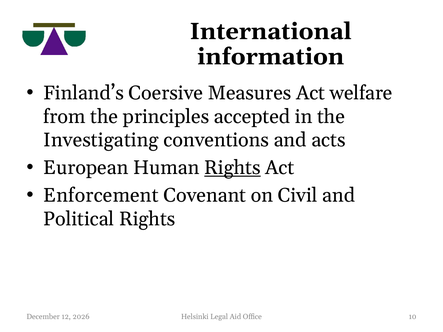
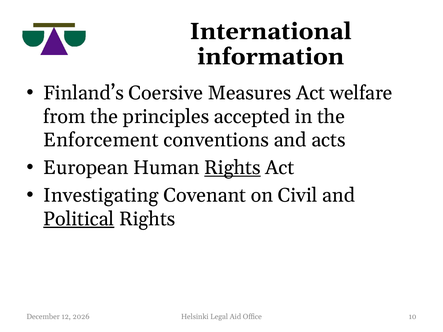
Investigating: Investigating -> Enforcement (101, 140)
Enforcement: Enforcement -> Investigating (101, 195)
Political underline: none -> present (79, 219)
